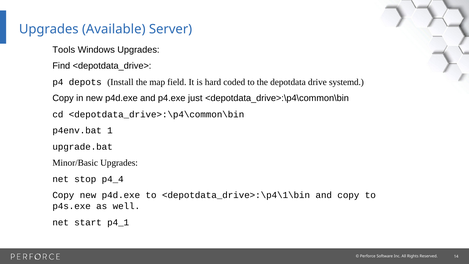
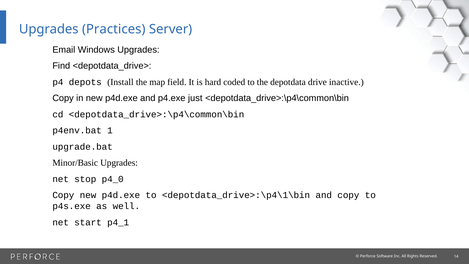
Available: Available -> Practices (114, 29)
Tools: Tools -> Email (64, 50)
systemd: systemd -> inactive (346, 82)
p4_4: p4_4 -> p4_0 (113, 179)
